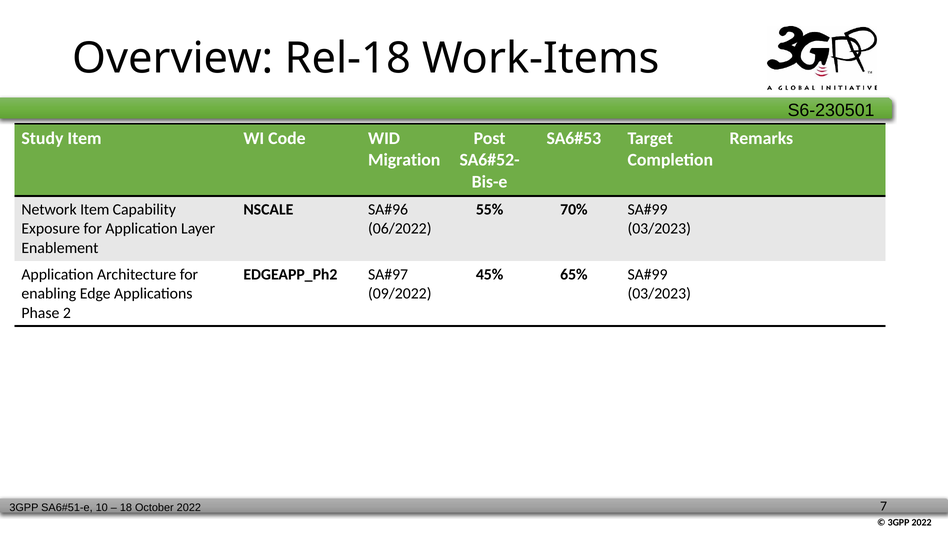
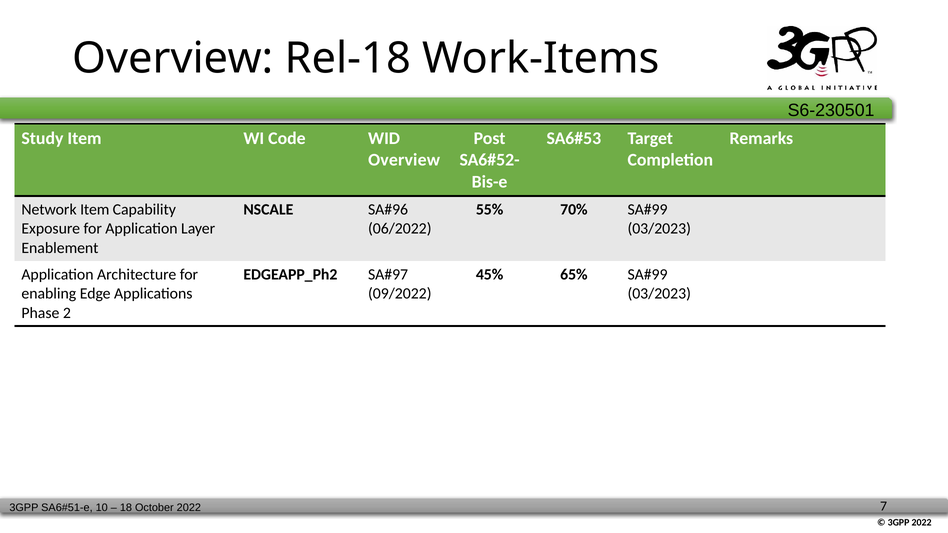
Migration: Migration -> Overview (404, 160)
